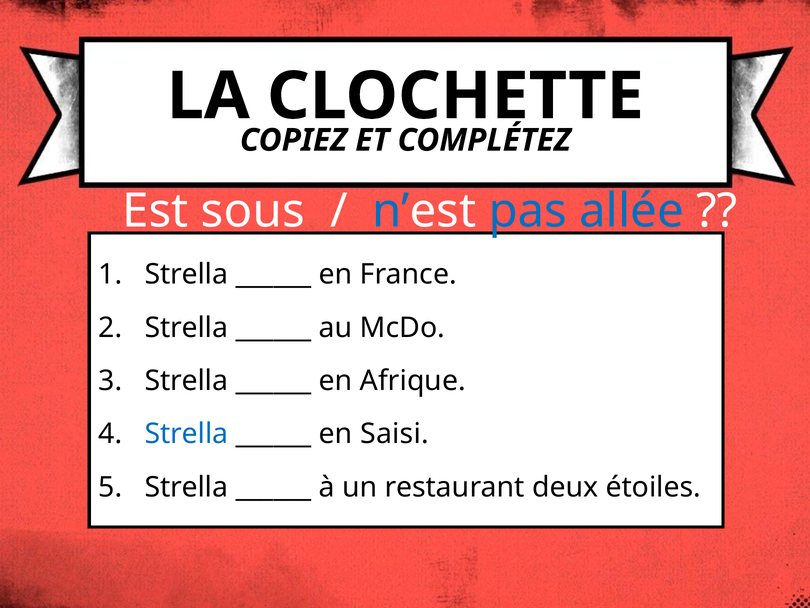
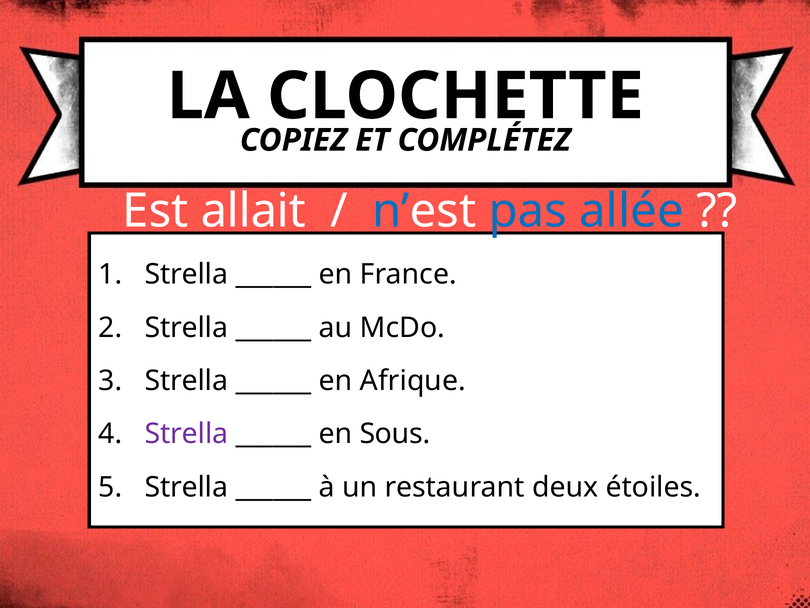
sous: sous -> allait (253, 211)
Strella colour: blue -> purple (186, 434)
Saisi: Saisi -> Sous (395, 434)
